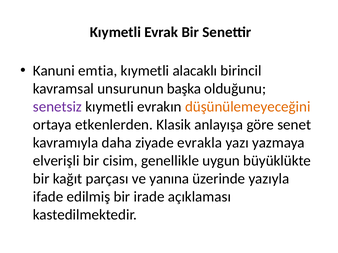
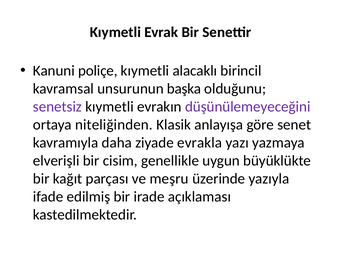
emtia: emtia -> poliçe (98, 71)
düşünülemeyeceğini colour: orange -> purple (248, 107)
etkenlerden: etkenlerden -> niteliğinden (114, 125)
yanına: yanına -> meşru (169, 179)
